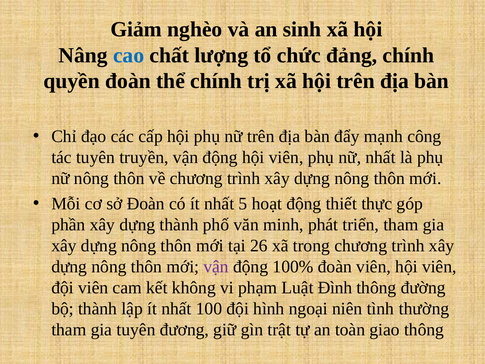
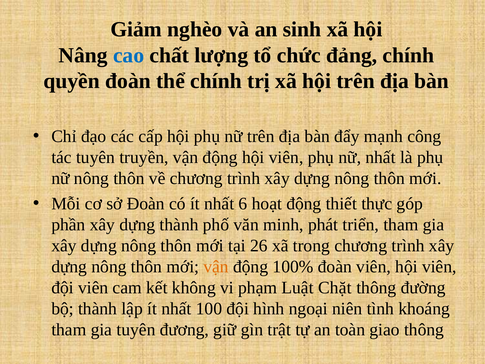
5: 5 -> 6 (243, 203)
vận colour: purple -> orange (216, 266)
Đình: Đình -> Chặt (335, 287)
thường: thường -> khoáng (424, 308)
